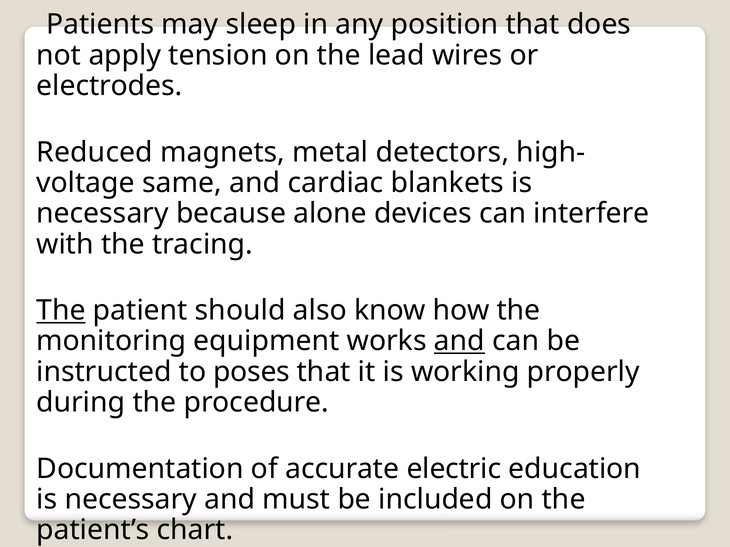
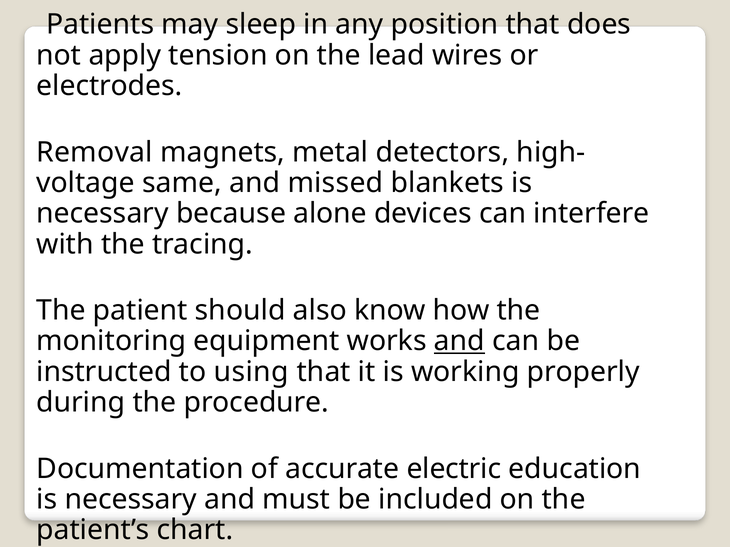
Reduced: Reduced -> Removal (95, 152)
cardiac: cardiac -> missed (335, 183)
The underline: present -> none (61, 311)
poses: poses -> using (251, 372)
